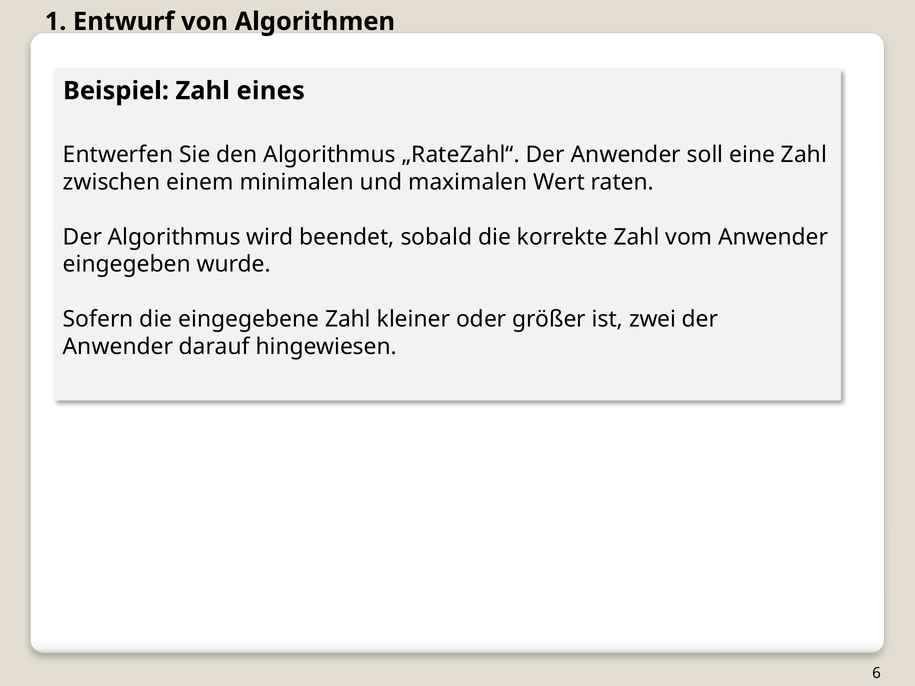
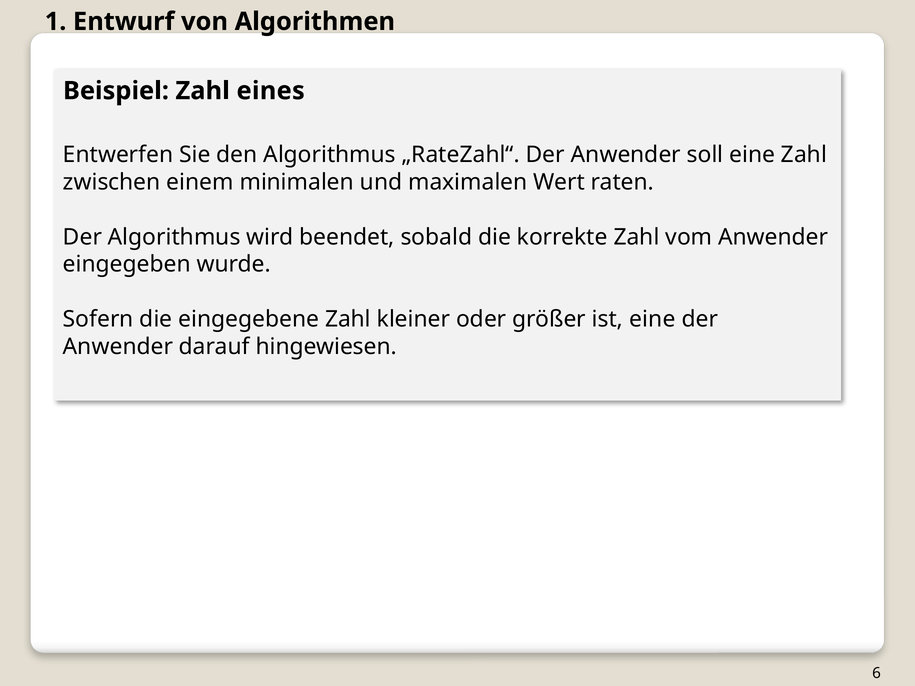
ist zwei: zwei -> eine (652, 319)
